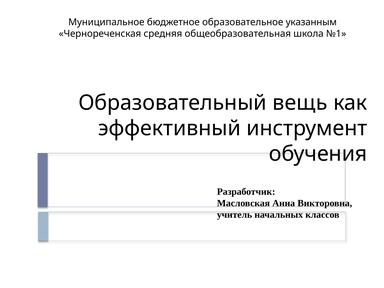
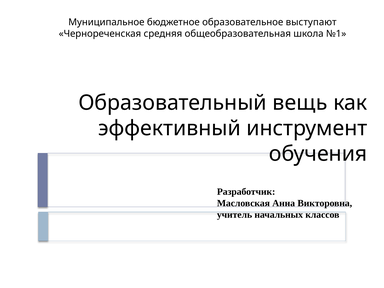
указанным: указанным -> выступают (311, 22)
